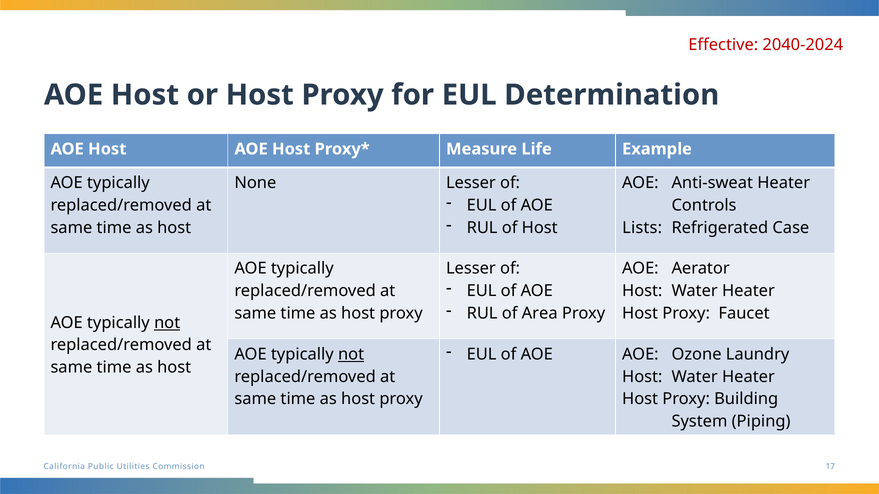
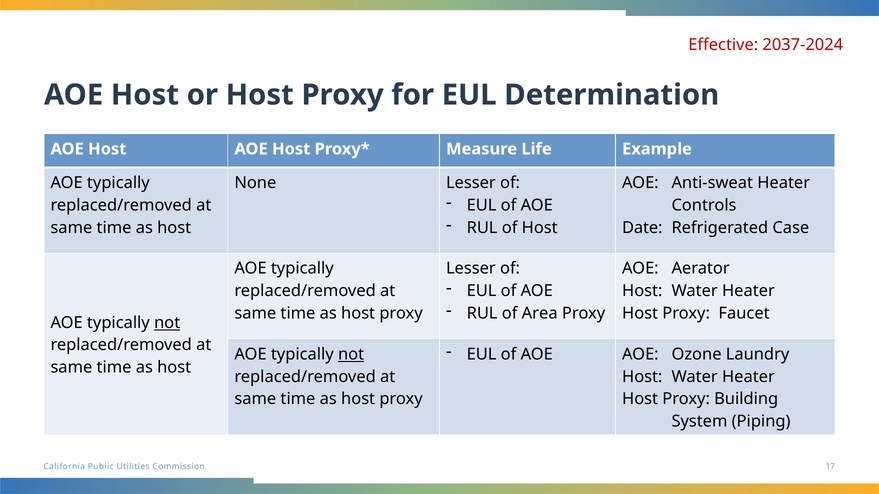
2040-2024: 2040-2024 -> 2037-2024 (803, 45)
Lists: Lists -> Date (642, 228)
